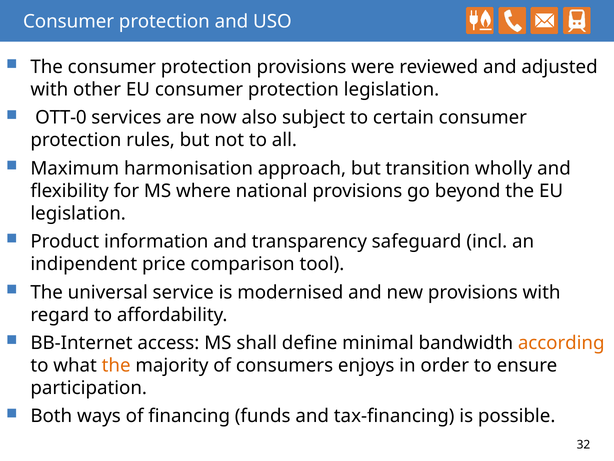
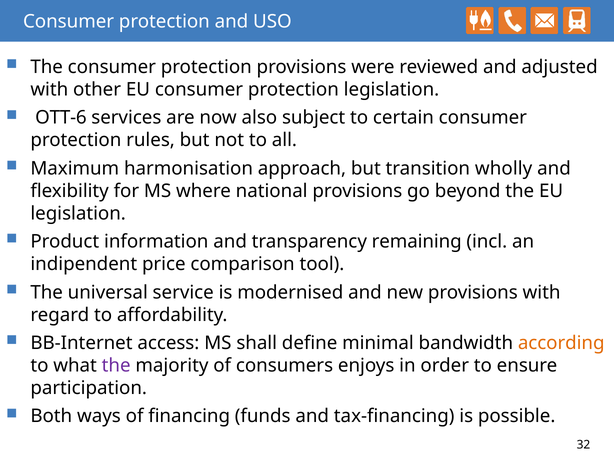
OTT-0: OTT-0 -> OTT-6 (61, 118)
safeguard: safeguard -> remaining (417, 241)
the colour: orange -> purple (116, 365)
